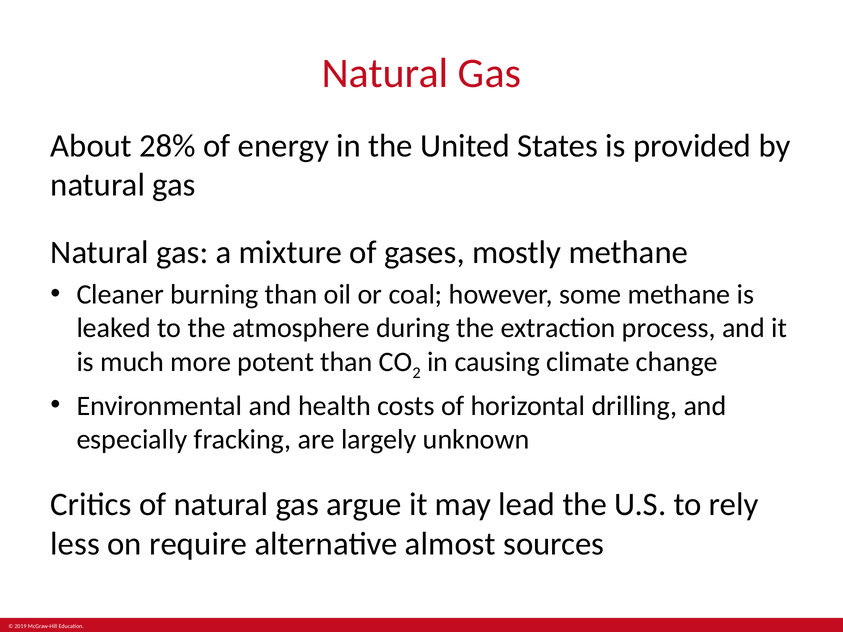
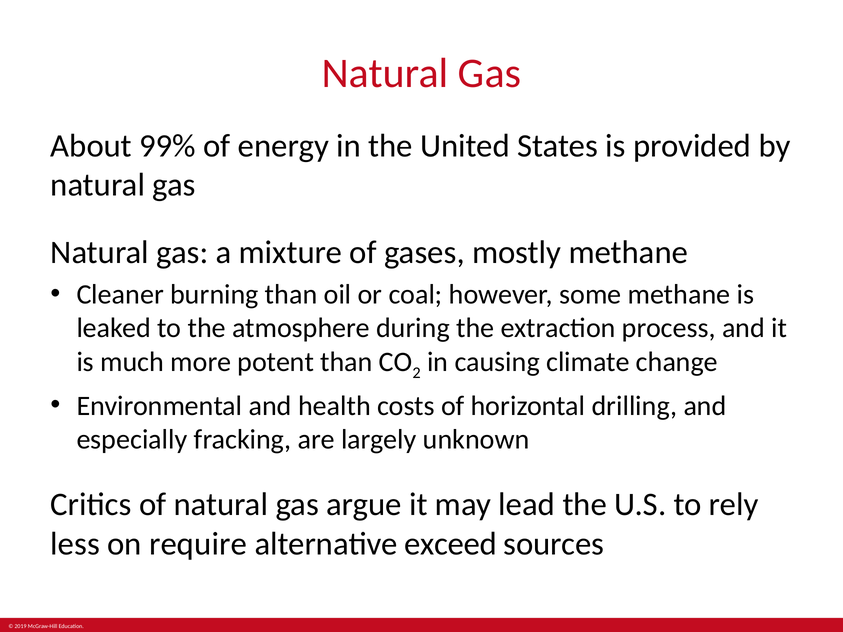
28%: 28% -> 99% (168, 146)
almost: almost -> exceed (451, 544)
